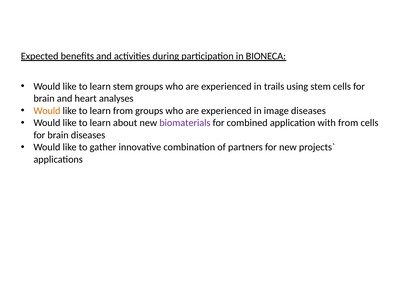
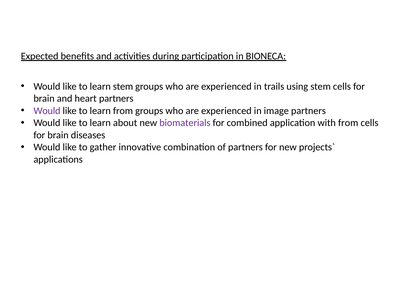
heart analyses: analyses -> partners (116, 99)
Would colour: orange -> purple (47, 111)
image diseases: diseases -> partners (308, 111)
